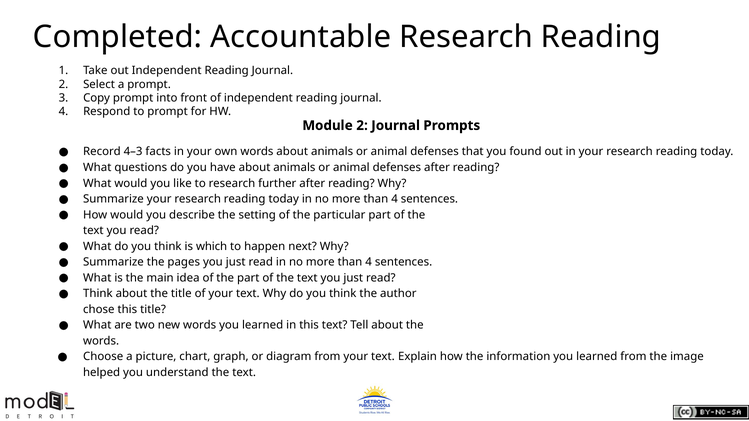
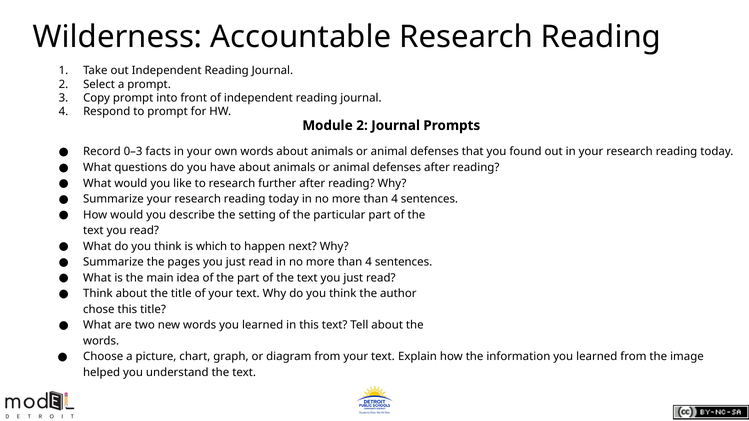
Completed: Completed -> Wilderness (118, 37)
4–3: 4–3 -> 0–3 (133, 152)
